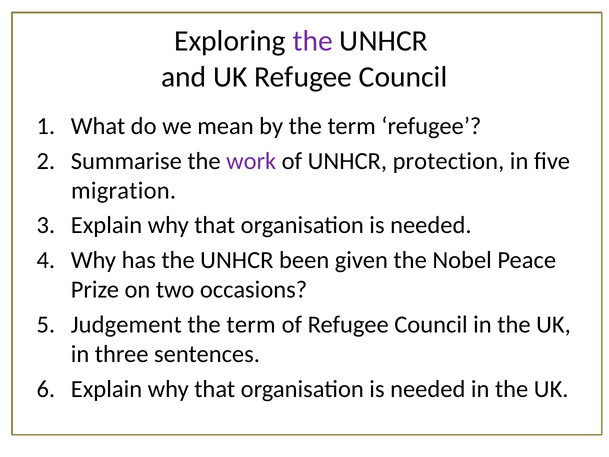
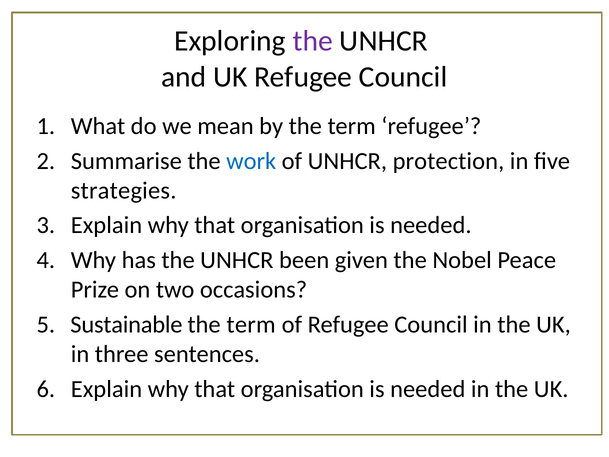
work colour: purple -> blue (251, 161)
migration: migration -> strategies (124, 190)
Judgement: Judgement -> Sustainable (126, 324)
